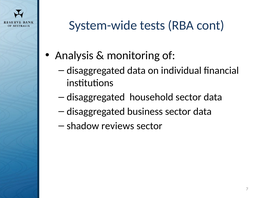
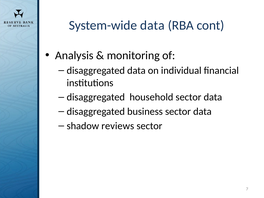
System-wide tests: tests -> data (152, 25)
